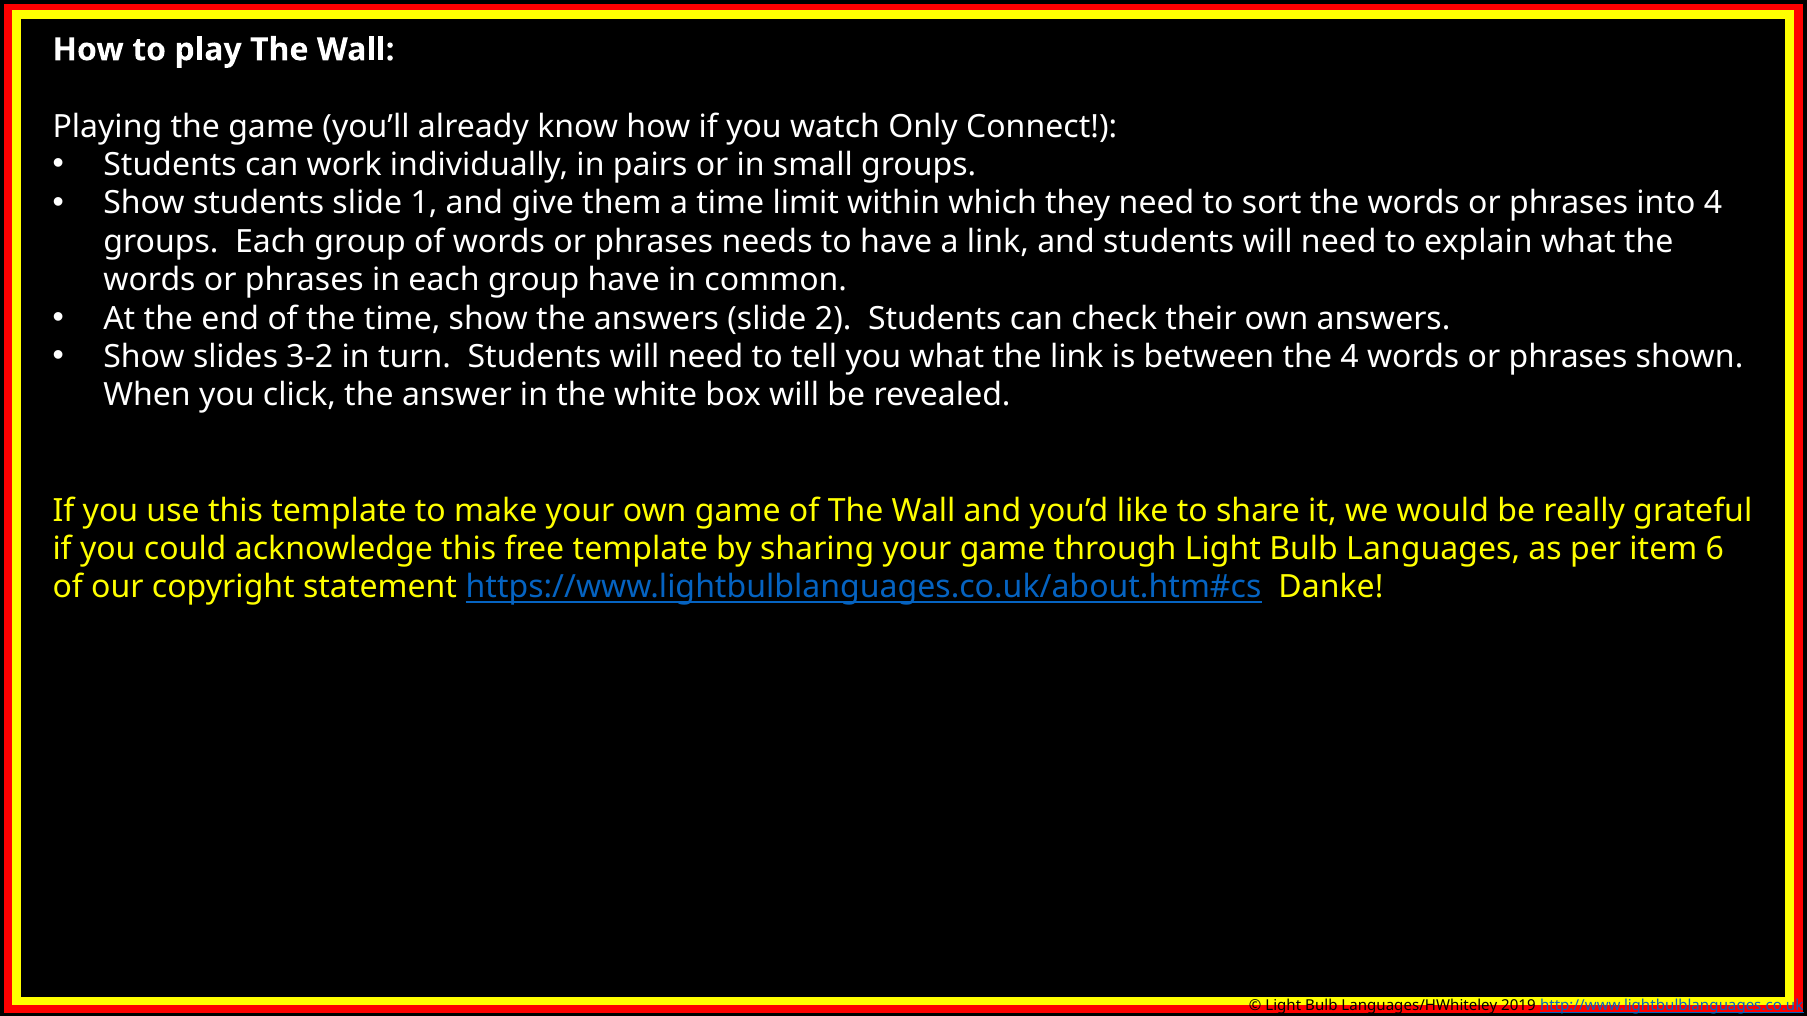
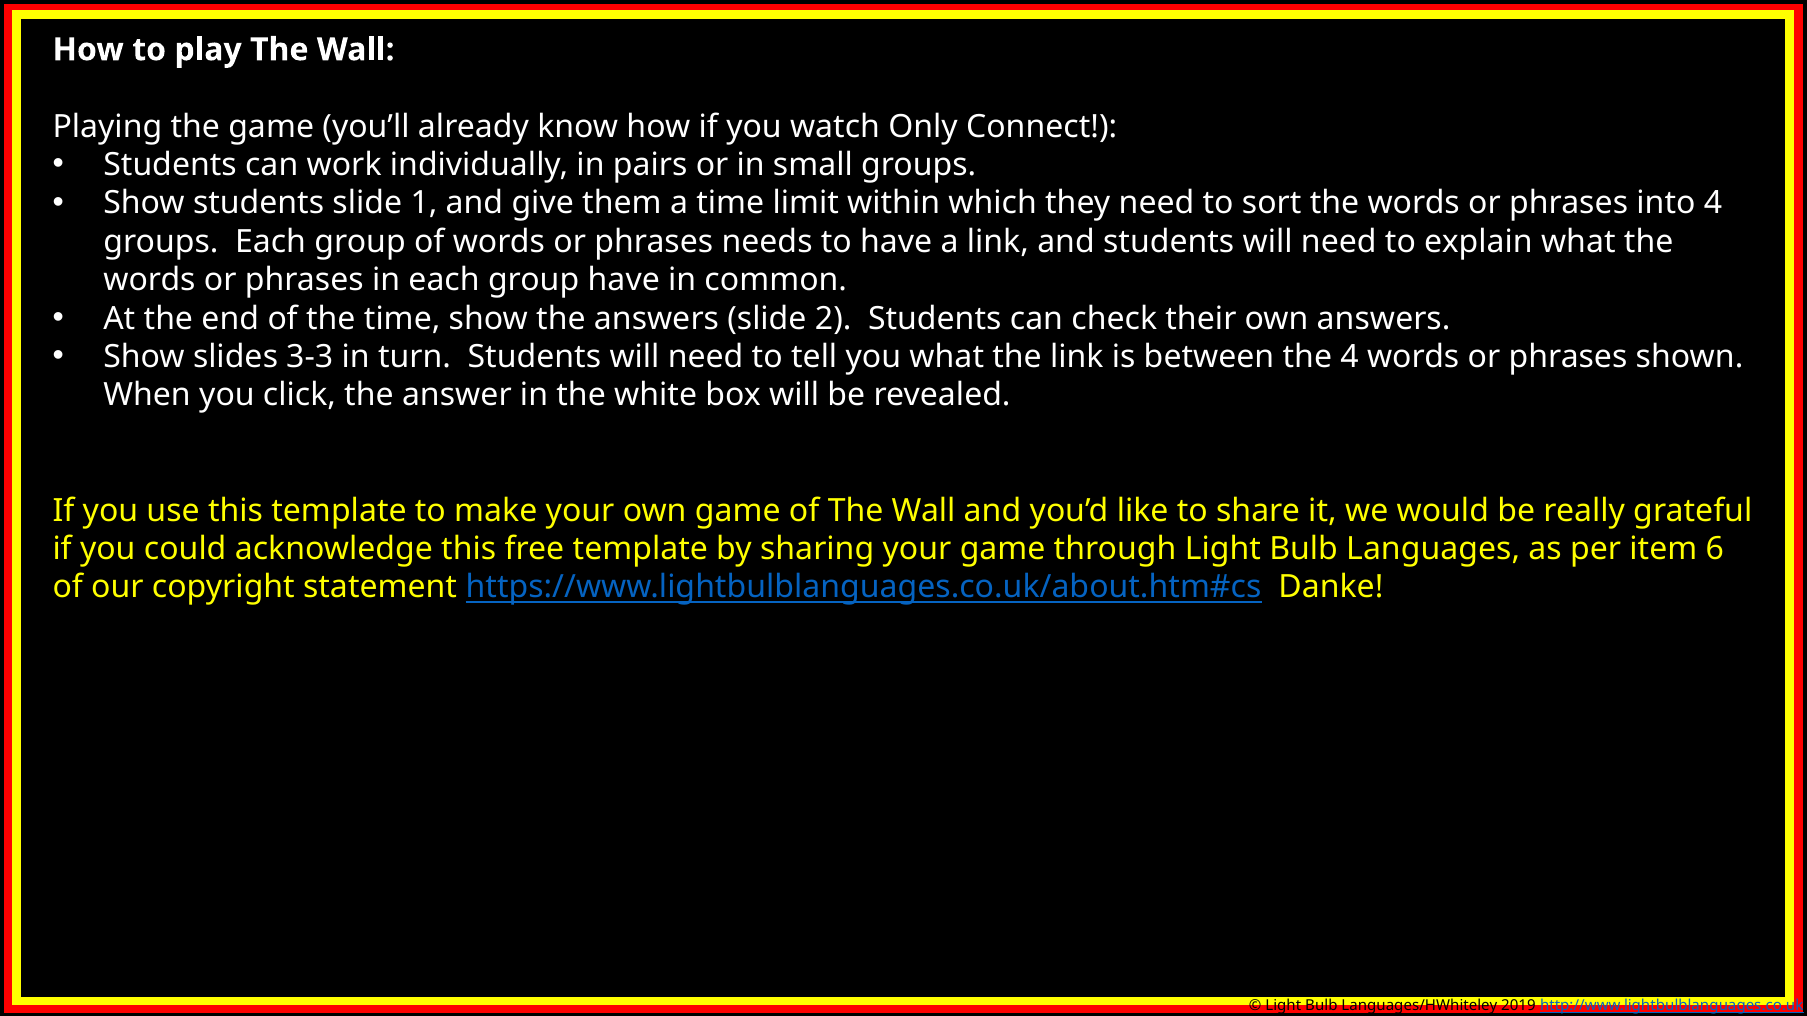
3-2: 3-2 -> 3-3 (310, 357)
